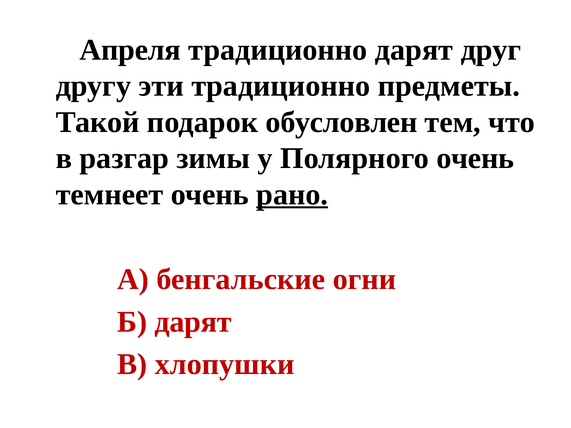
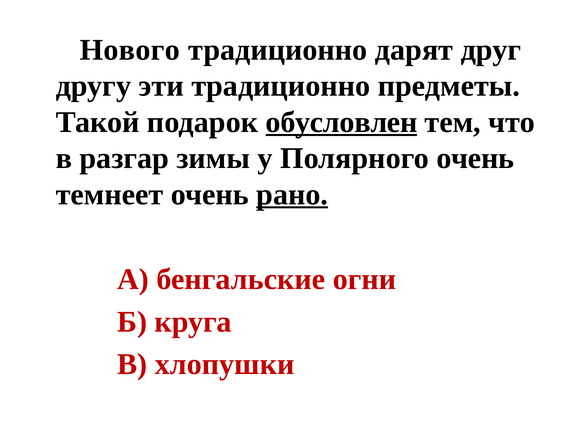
Апреля: Апреля -> Нового (130, 50)
обусловлен underline: none -> present (342, 122)
Б дарят: дарят -> круга (193, 322)
